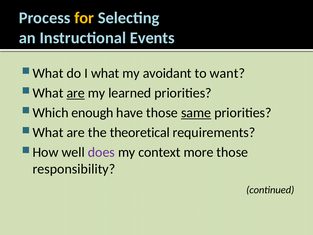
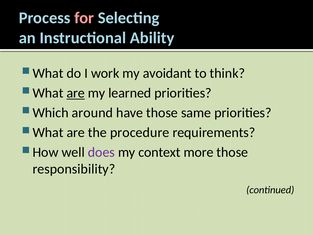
for colour: yellow -> pink (84, 18)
Events: Events -> Ability (152, 38)
what: what -> work (105, 73)
want: want -> think (227, 73)
enough: enough -> around (92, 113)
same underline: present -> none (196, 113)
theoretical: theoretical -> procedure (140, 132)
